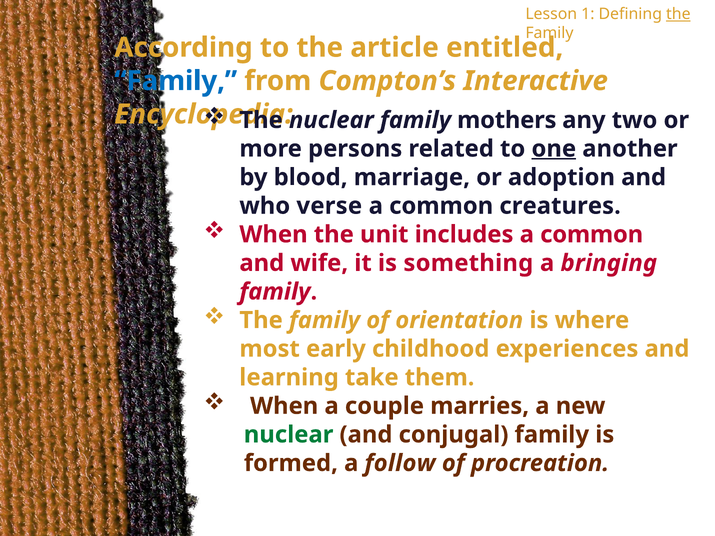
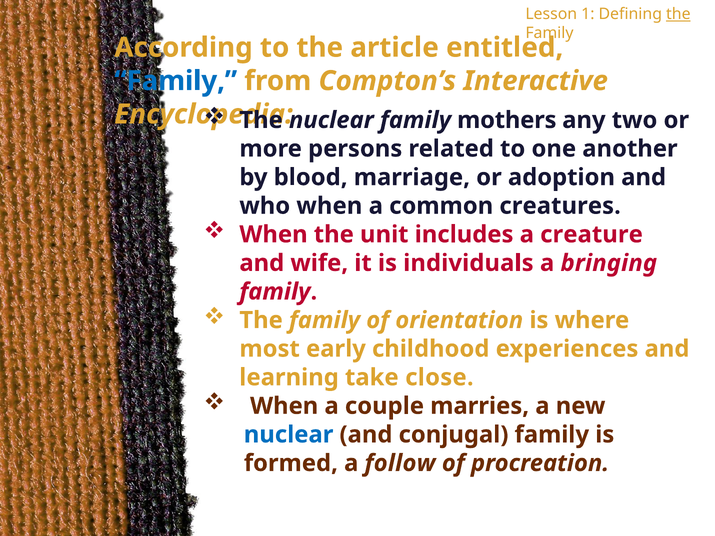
one underline: present -> none (554, 149)
who verse: verse -> when (329, 206)
includes a common: common -> creature (592, 235)
something: something -> individuals (468, 263)
them: them -> close (439, 378)
nuclear colour: green -> blue (289, 435)
